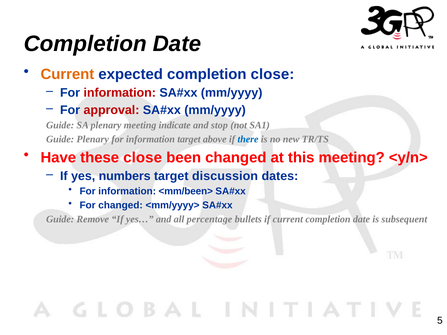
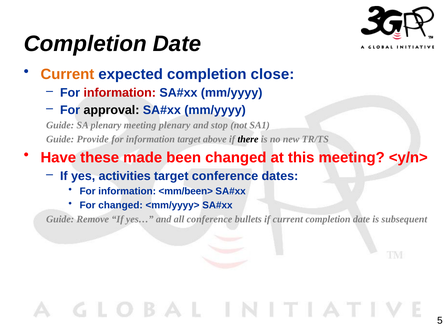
approval colour: red -> black (111, 110)
meeting indicate: indicate -> plenary (175, 125)
Guide Plenary: Plenary -> Provide (93, 139)
there colour: blue -> black (248, 139)
these close: close -> made (143, 158)
numbers: numbers -> activities (125, 176)
target discussion: discussion -> conference (225, 176)
all percentage: percentage -> conference (210, 219)
